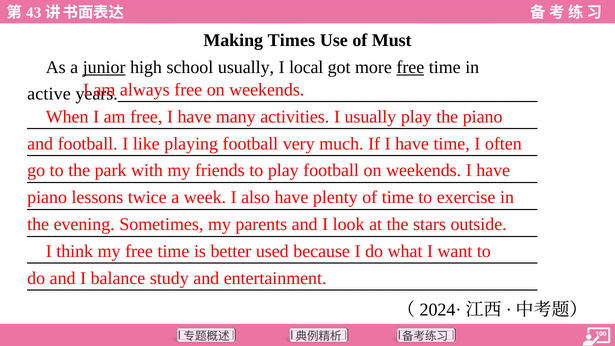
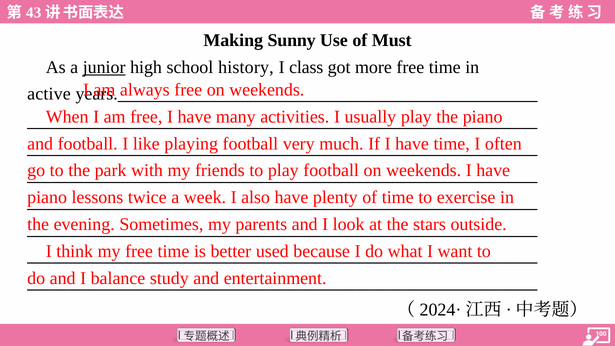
Times: Times -> Sunny (292, 40)
school usually: usually -> history (246, 67)
local: local -> class (306, 67)
free underline: present -> none (410, 67)
